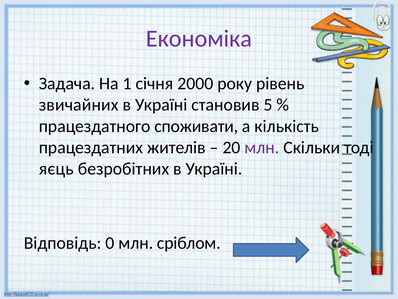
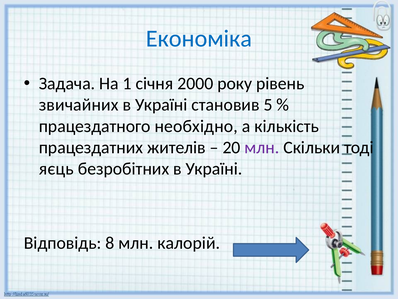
Економіка colour: purple -> blue (199, 39)
споживати: споживати -> необхідно (196, 126)
0: 0 -> 8 (110, 243)
сріблом: сріблом -> калорій (189, 243)
